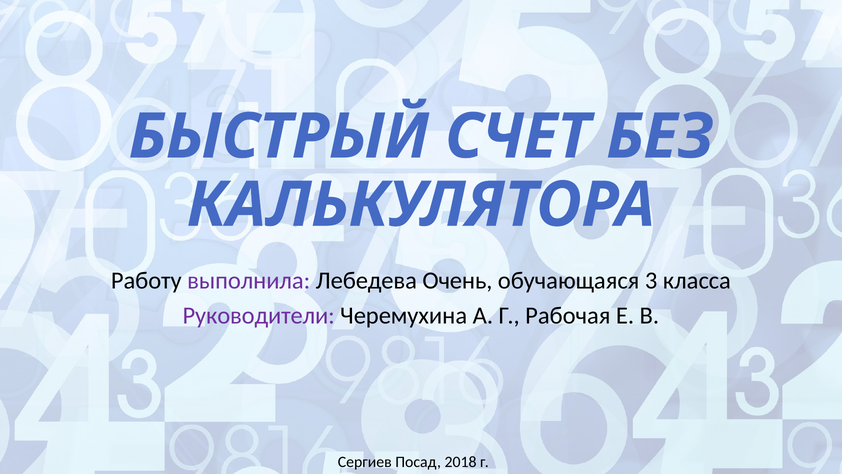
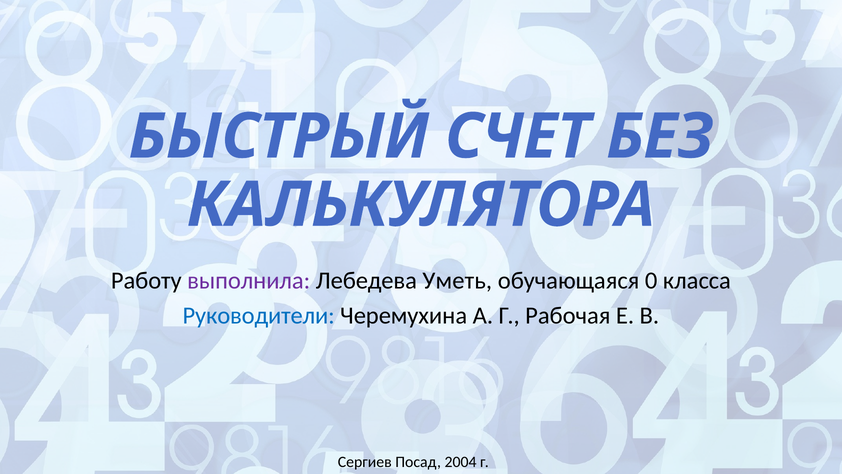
Очень: Очень -> Уметь (457, 280)
3: 3 -> 0 (651, 280)
Руководители colour: purple -> blue (259, 315)
2018: 2018 -> 2004 (461, 462)
